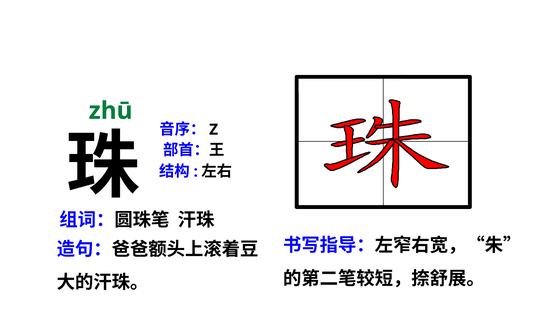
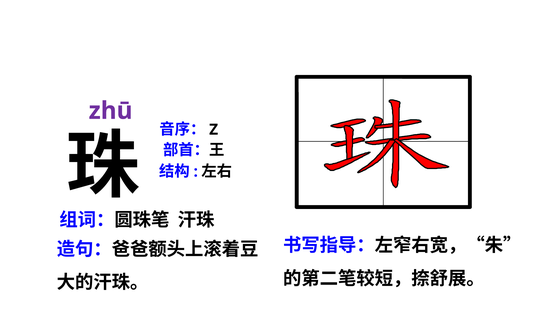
zhū colour: green -> purple (111, 111)
